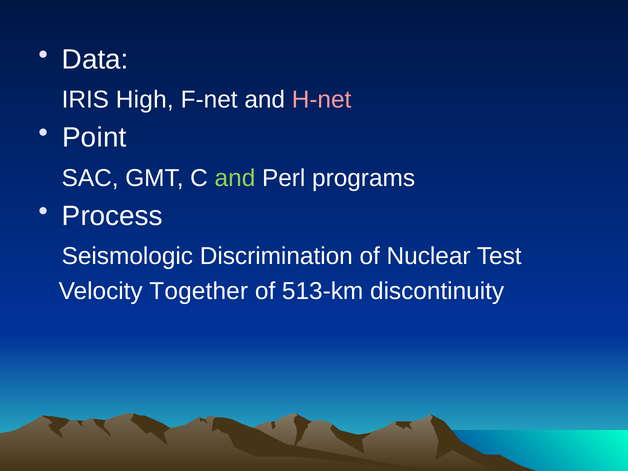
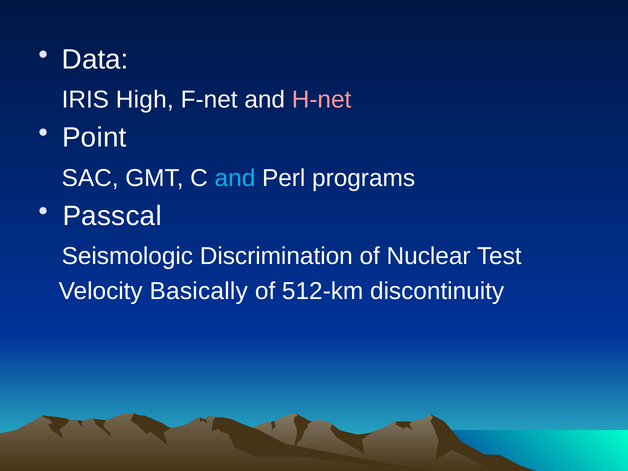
and colour: light green -> light blue (235, 178)
Process: Process -> Passcal (112, 216)
Together: Together -> Basically (199, 291)
513-km: 513-km -> 512-km (323, 291)
